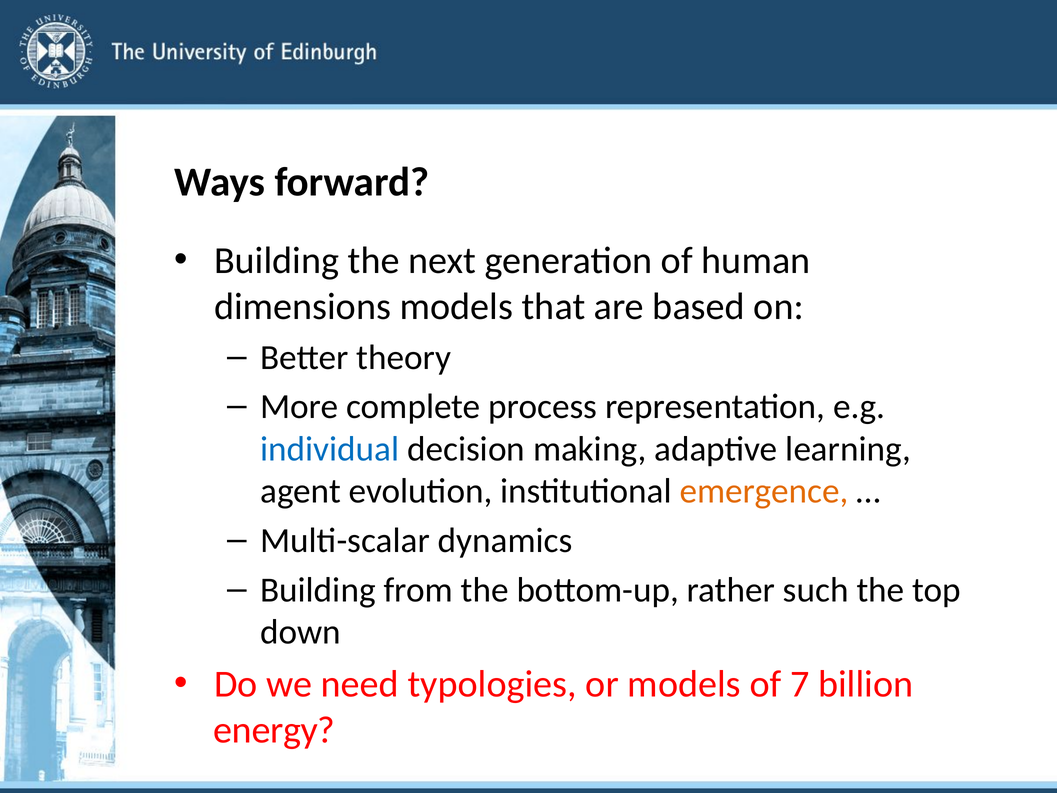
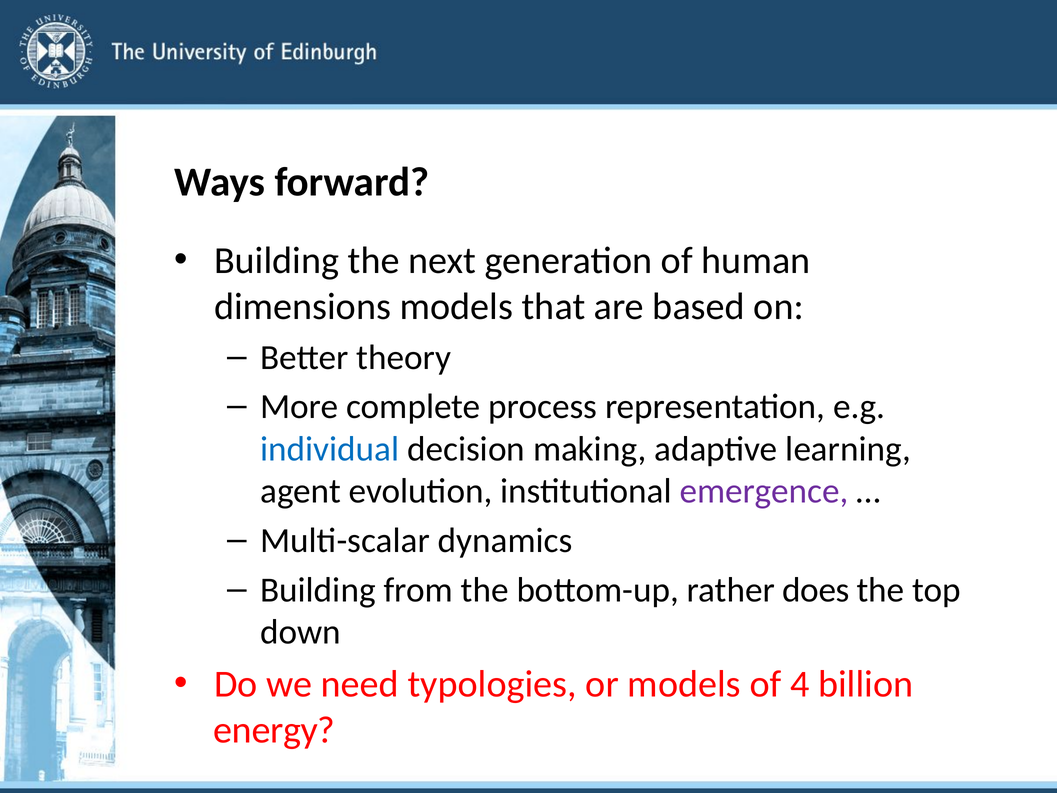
emergence colour: orange -> purple (764, 491)
such: such -> does (816, 590)
7: 7 -> 4 (800, 684)
